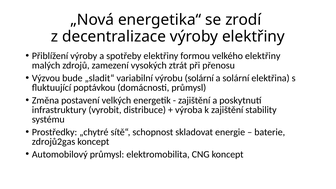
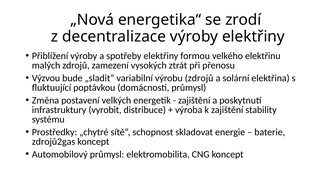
velkého elektřiny: elektřiny -> elektřinu (263, 56)
výrobu solární: solární -> zdrojů (199, 78)
